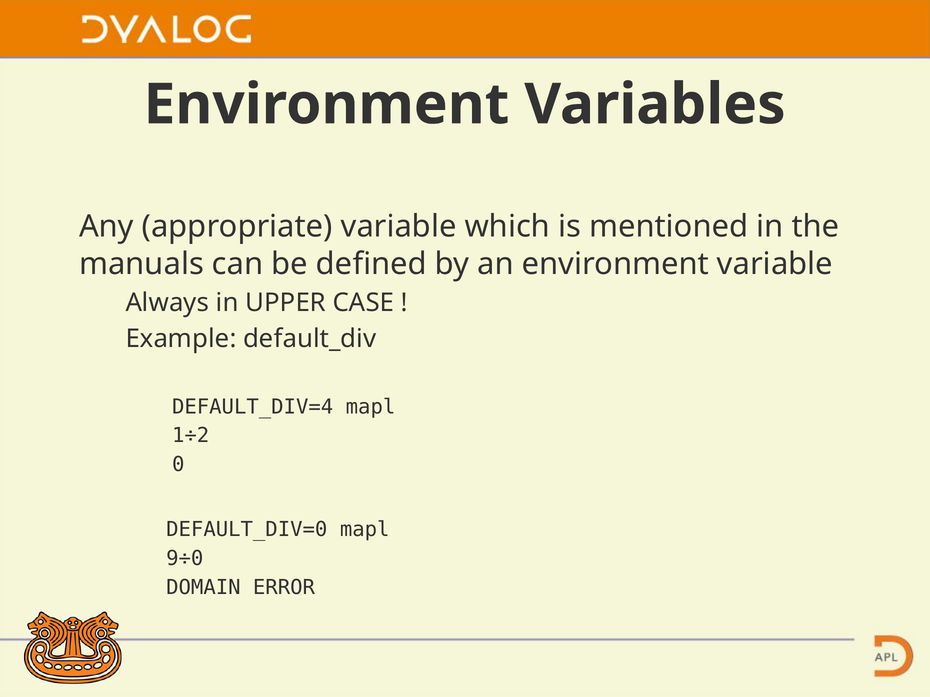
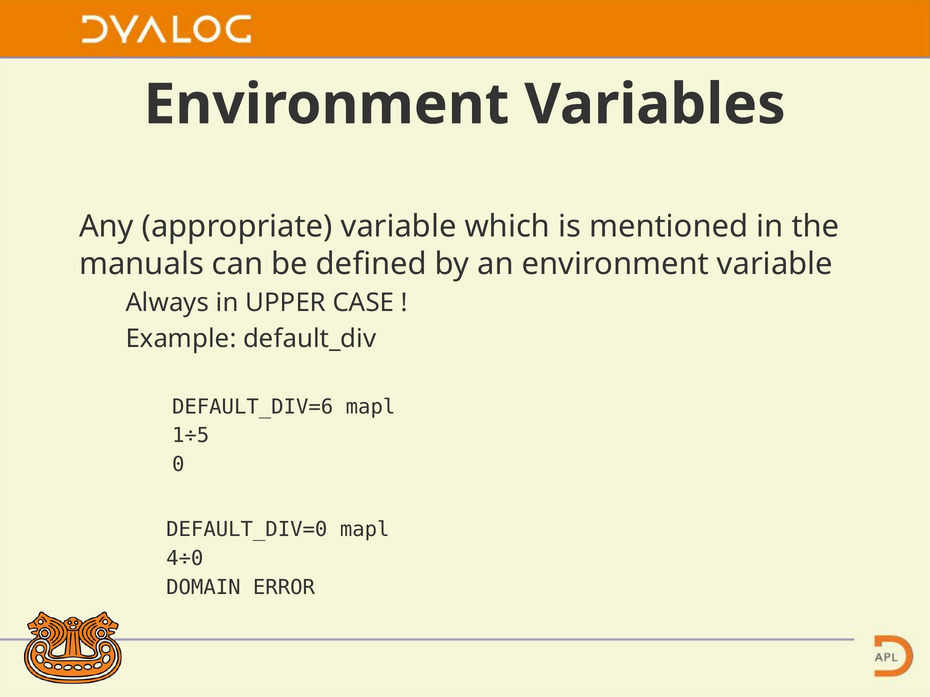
DEFAULT_DIV=4: DEFAULT_DIV=4 -> DEFAULT_DIV=6 (253, 407)
1÷2: 1÷2 -> 1÷5 (191, 436)
9÷0: 9÷0 -> 4÷0 (185, 559)
